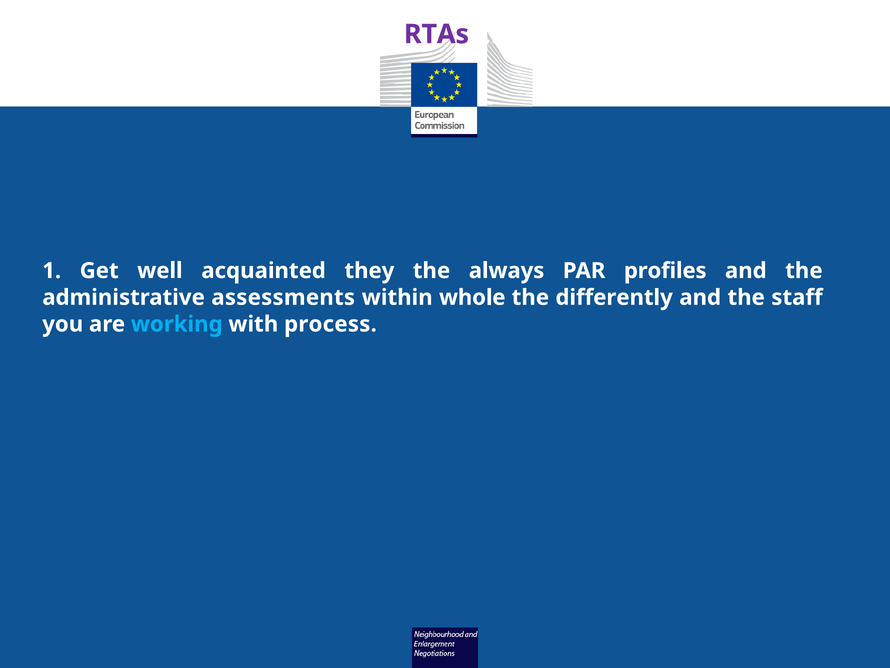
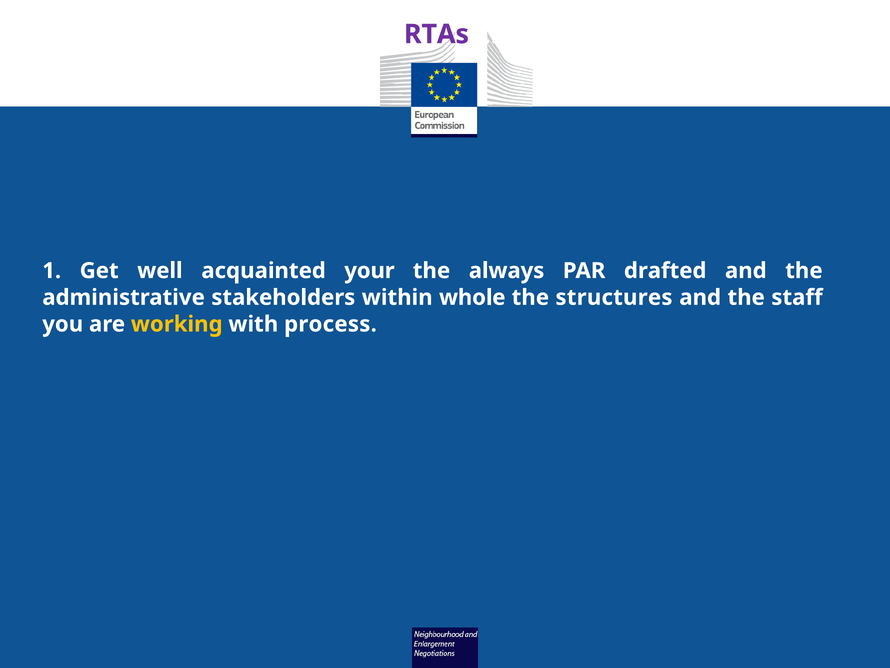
they: they -> your (369, 271)
profiles: profiles -> drafted (665, 271)
assessments: assessments -> stakeholders (283, 297)
differently: differently -> structures (614, 297)
working colour: light blue -> yellow (177, 324)
